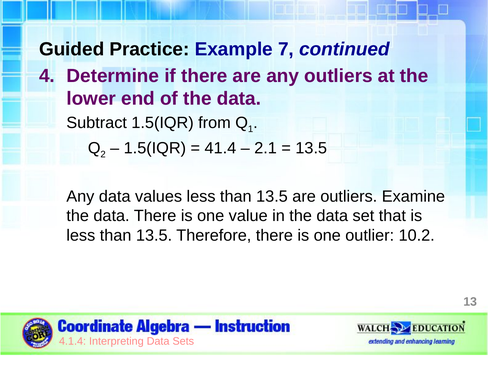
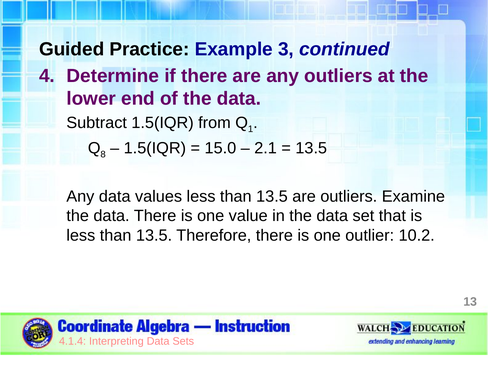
7: 7 -> 3 (286, 49)
2: 2 -> 8 (103, 155)
41.4: 41.4 -> 15.0 (220, 148)
